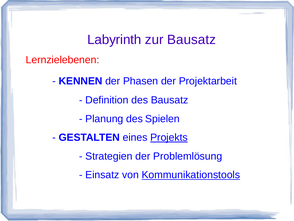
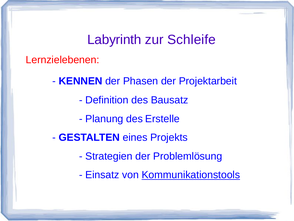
zur Bausatz: Bausatz -> Schleife (192, 40)
Spielen: Spielen -> Erstelle (162, 119)
Projekts underline: present -> none (169, 137)
